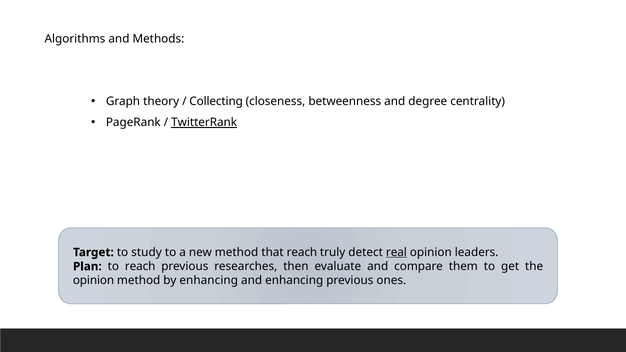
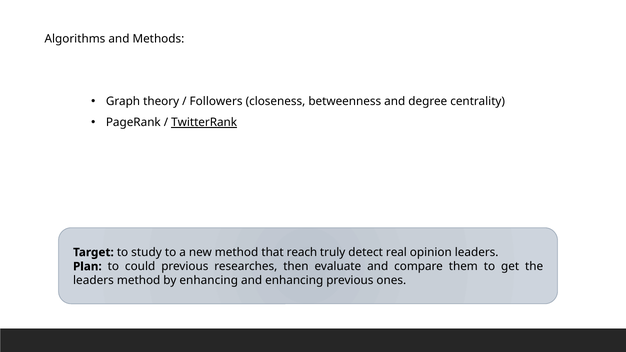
Collecting: Collecting -> Followers (216, 101)
real underline: present -> none (396, 252)
to reach: reach -> could (140, 266)
opinion: opinion -> leaders (93, 281)
